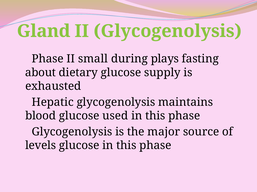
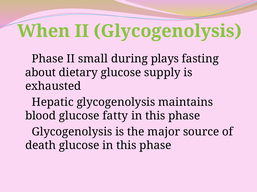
Gland: Gland -> When (44, 31)
used: used -> fatty (115, 116)
levels: levels -> death (41, 146)
